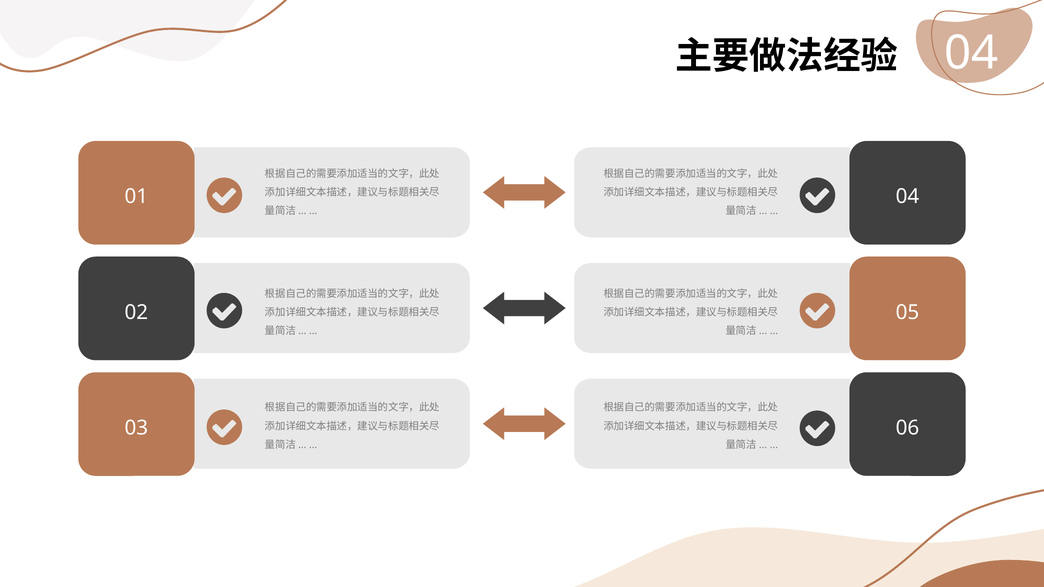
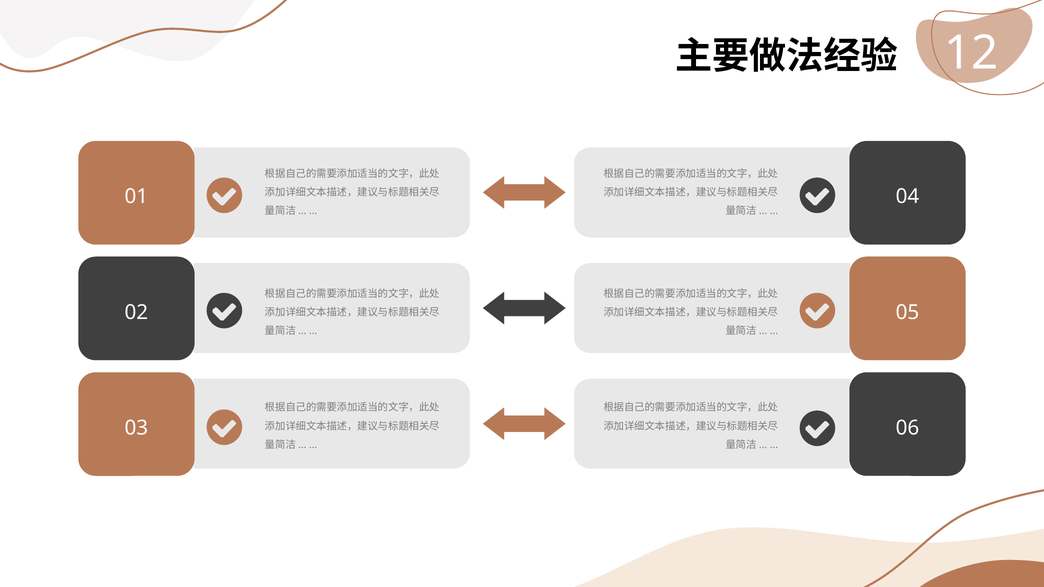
04: 04 -> 12 (971, 53)
